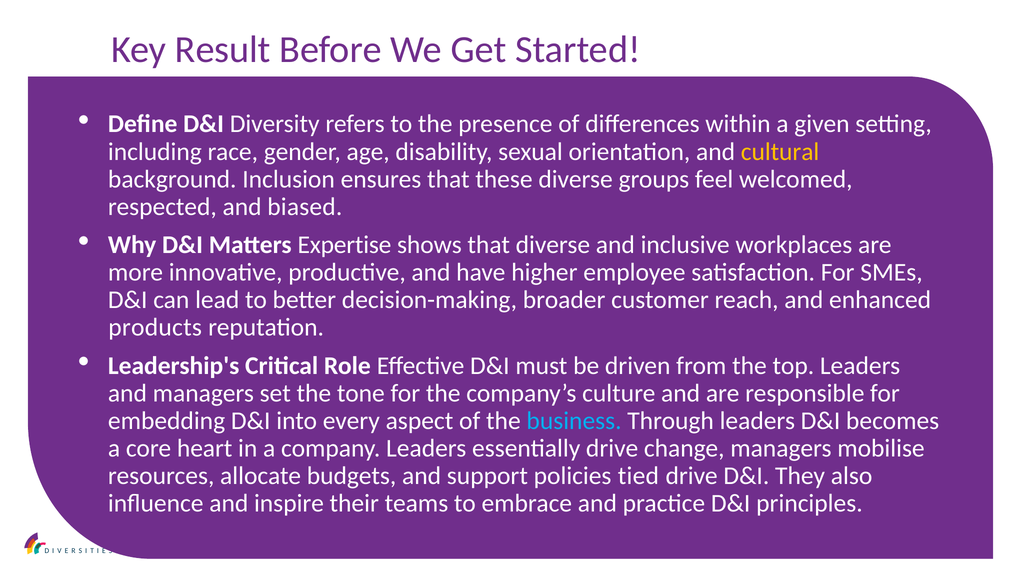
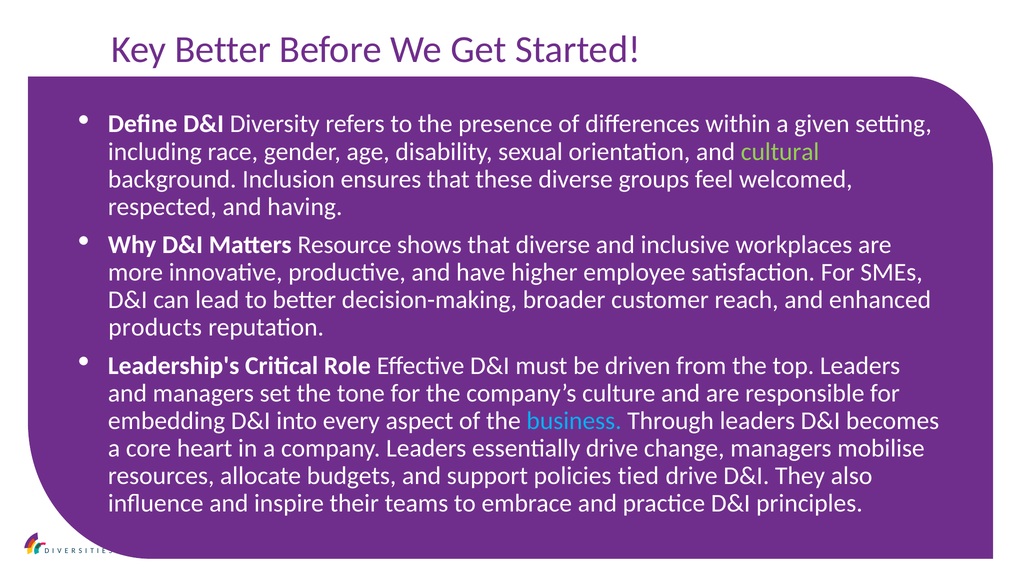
Key Result: Result -> Better (223, 50)
cultural colour: yellow -> light green (780, 152)
biased: biased -> having (305, 207)
Expertise: Expertise -> Resource (344, 245)
